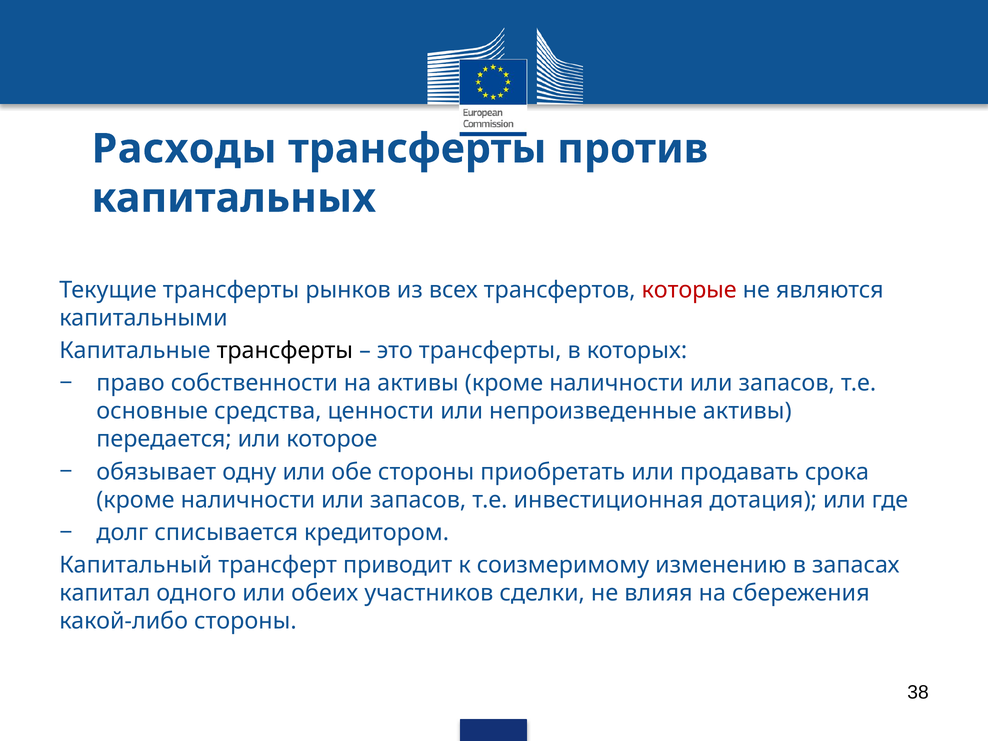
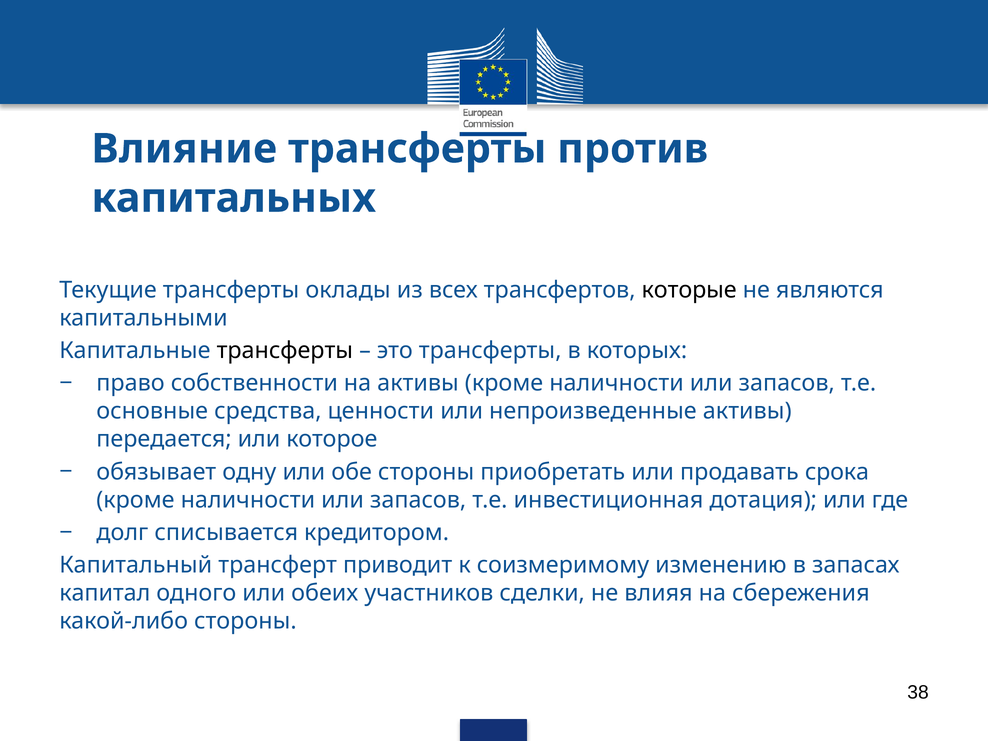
Расходы: Расходы -> Влияние (184, 149)
рынков: рынков -> оклады (348, 290)
которые colour: red -> black (689, 290)
